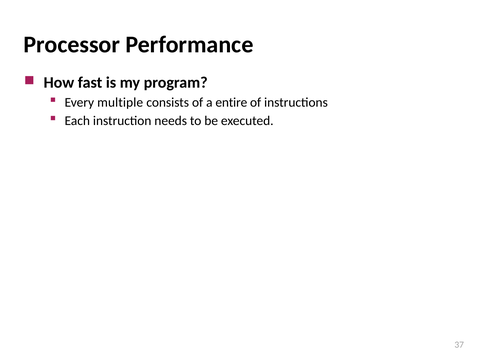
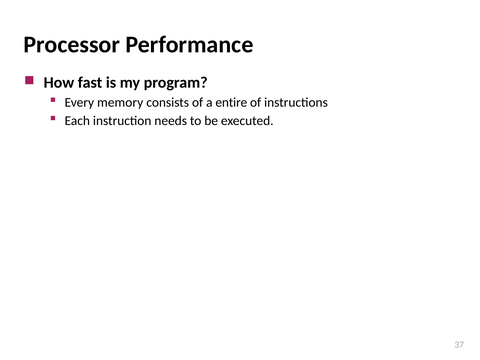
multiple: multiple -> memory (120, 102)
